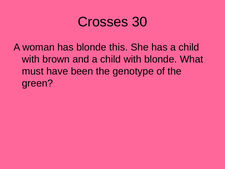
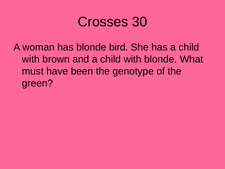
this: this -> bird (119, 47)
